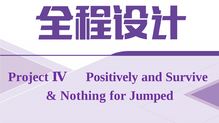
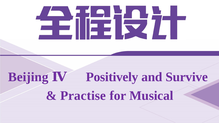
Project: Project -> Beijing (28, 77)
Nothing: Nothing -> Practise (83, 96)
Jumped: Jumped -> Musical (151, 96)
